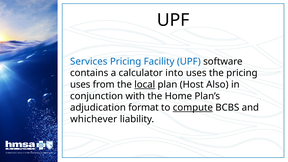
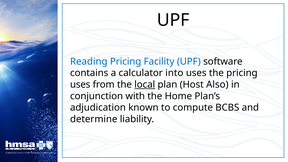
Services: Services -> Reading (89, 62)
format: format -> known (143, 108)
compute underline: present -> none (193, 108)
whichever: whichever -> determine (94, 119)
